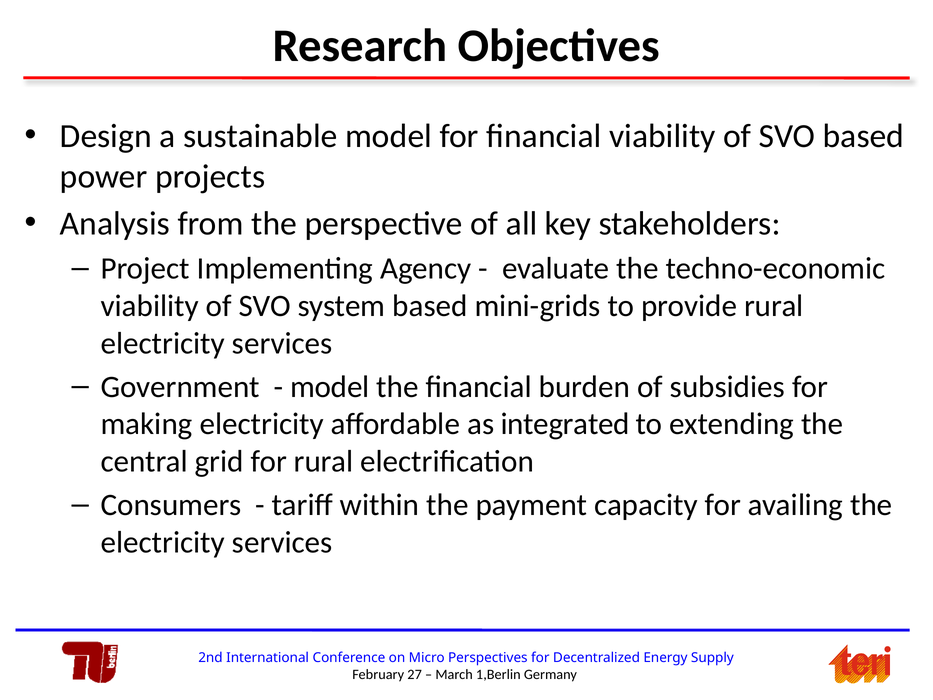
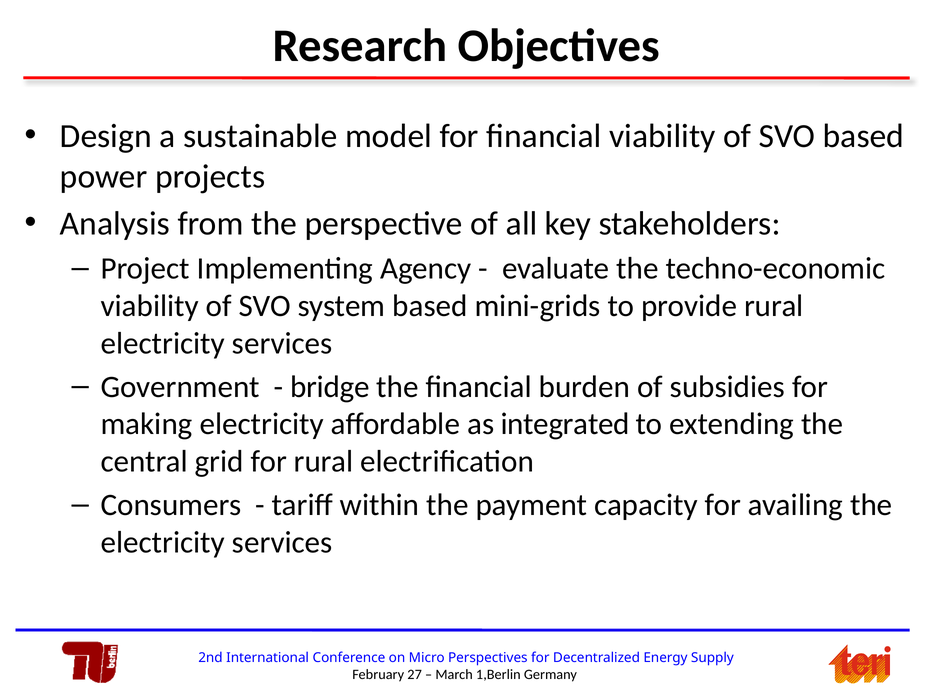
model: model -> bridge (330, 387)
